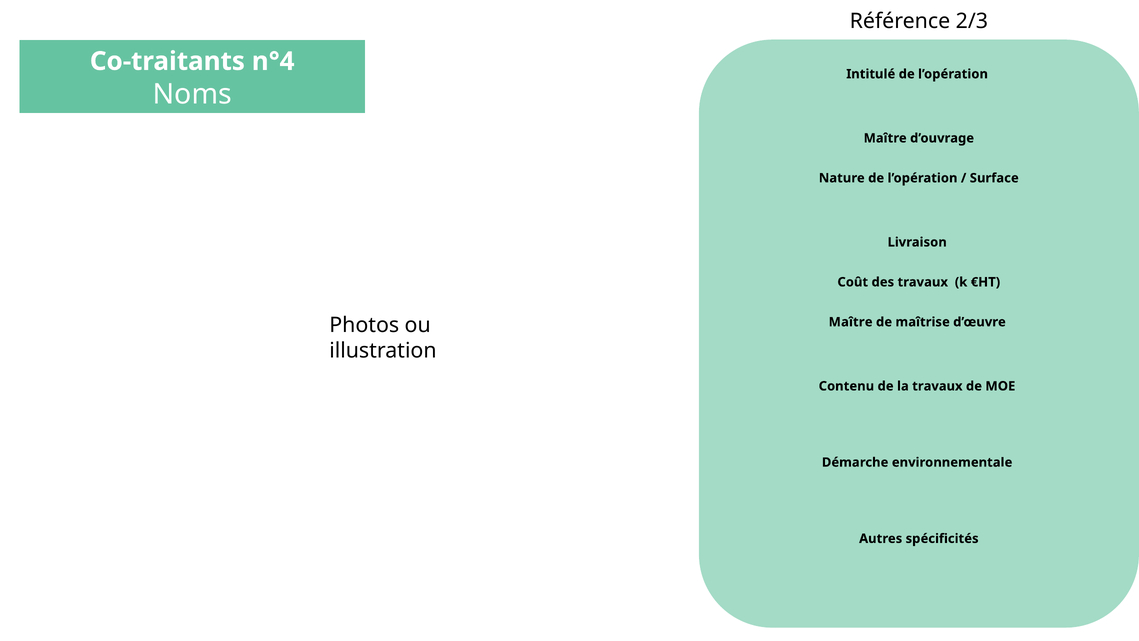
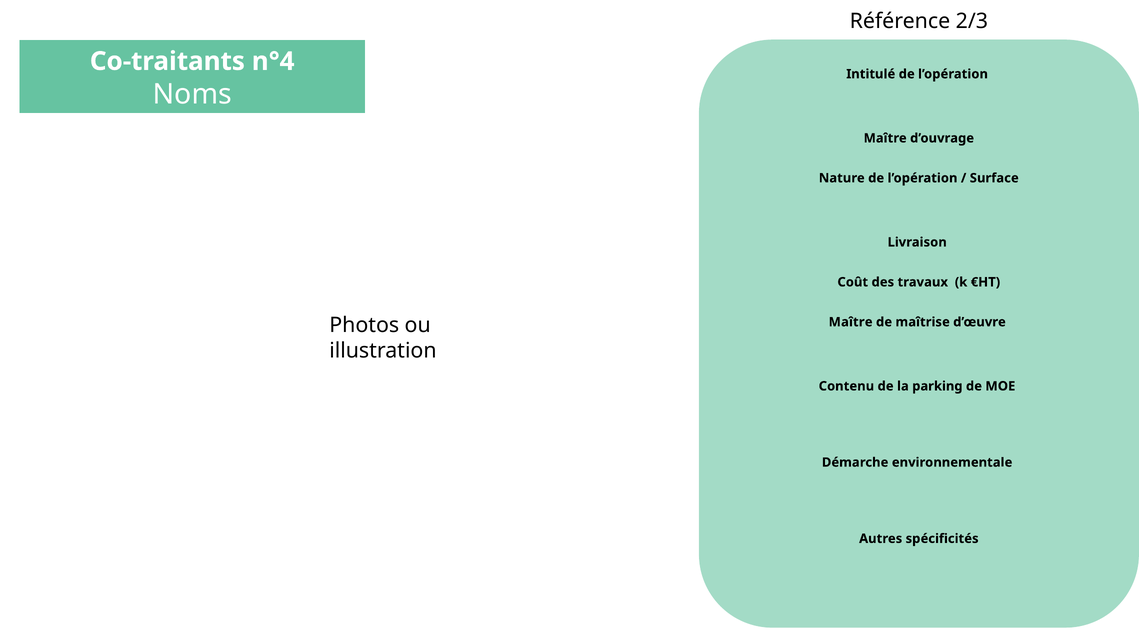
la travaux: travaux -> parking (937, 386)
